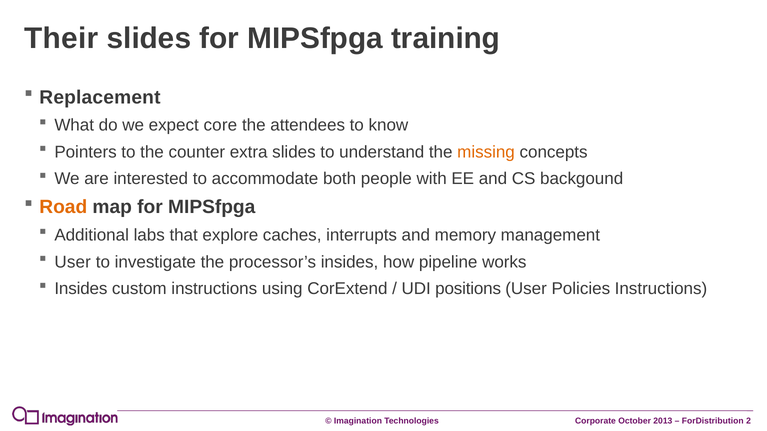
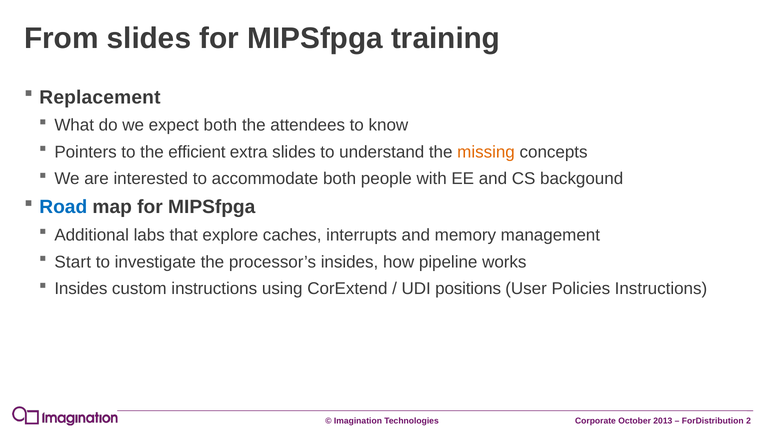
Their: Their -> From (61, 39)
expect core: core -> both (220, 125)
counter: counter -> efficient (197, 152)
Road colour: orange -> blue (63, 207)
User: User -> Start (73, 262)
